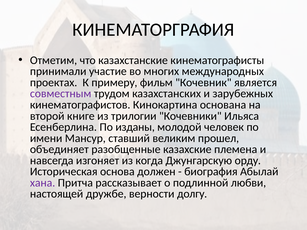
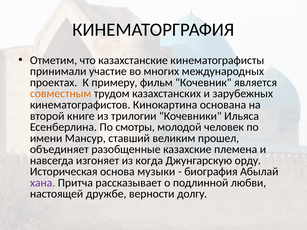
совместным colour: purple -> orange (61, 94)
изданы: изданы -> смотры (135, 127)
должен: должен -> музыки (156, 172)
